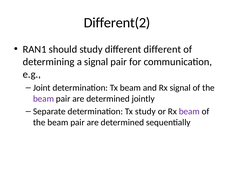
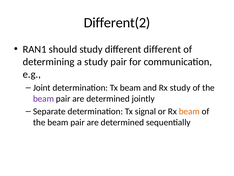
a signal: signal -> study (96, 62)
Rx signal: signal -> study (180, 88)
Tx study: study -> signal (145, 111)
beam colour: purple -> orange (189, 111)
